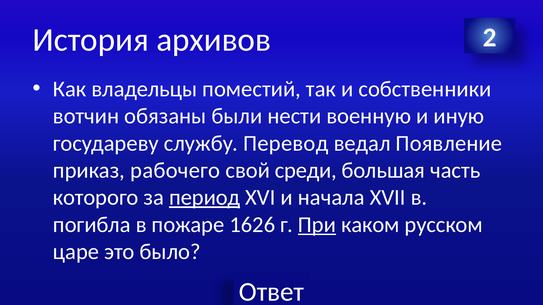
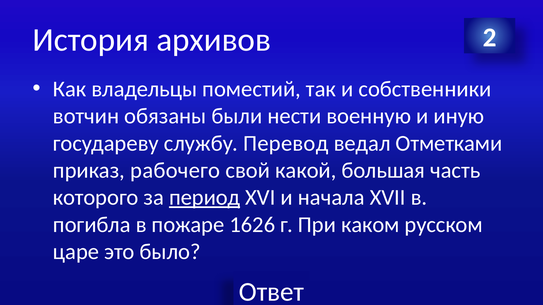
Появление: Появление -> Отметками (449, 143)
среди: среди -> какой (306, 171)
При underline: present -> none (317, 225)
